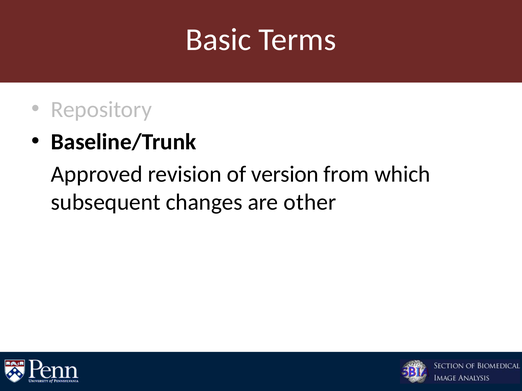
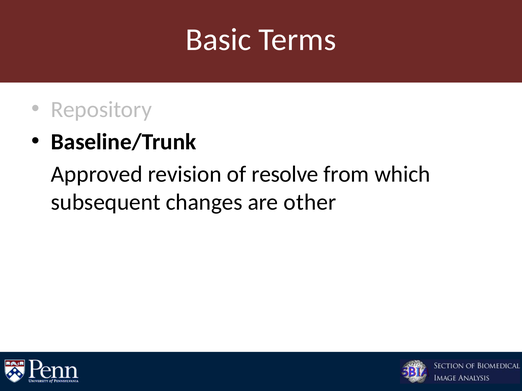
version: version -> resolve (285, 174)
